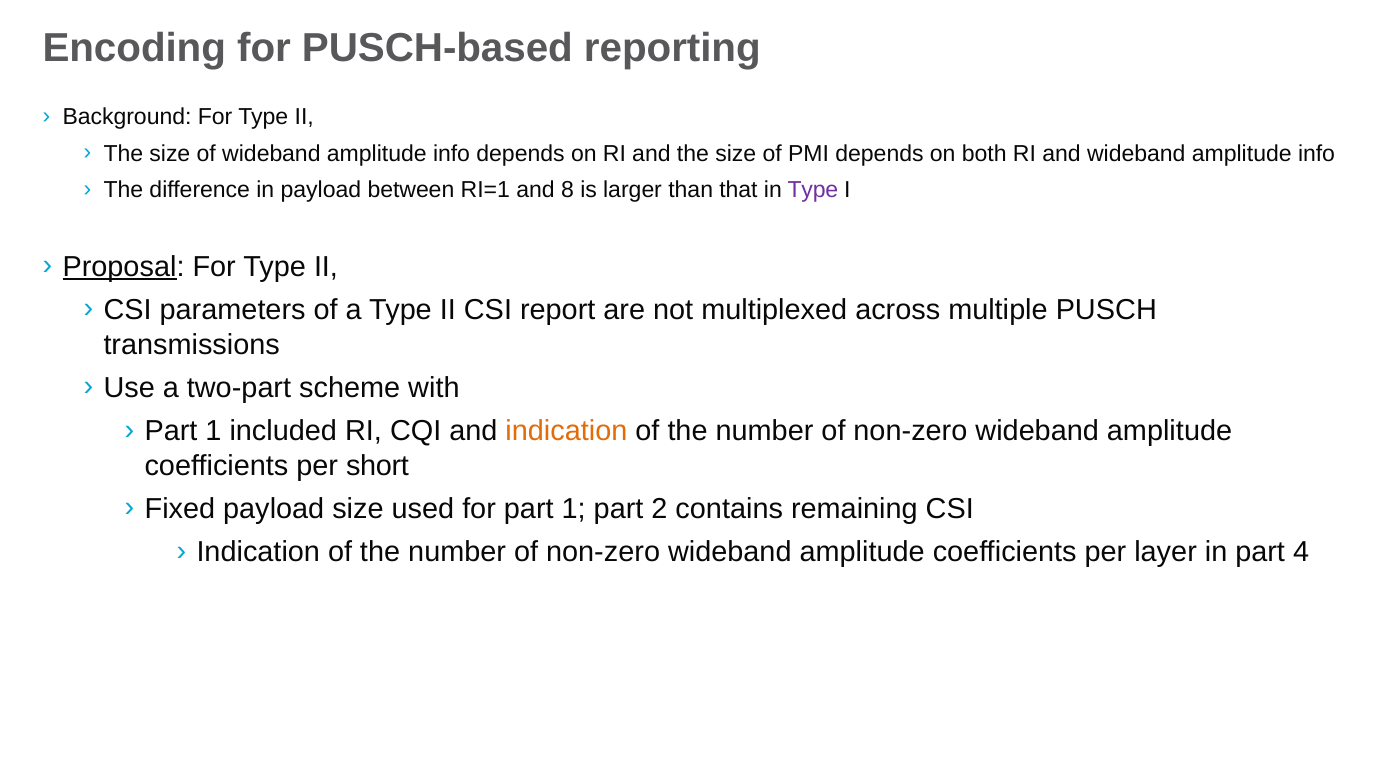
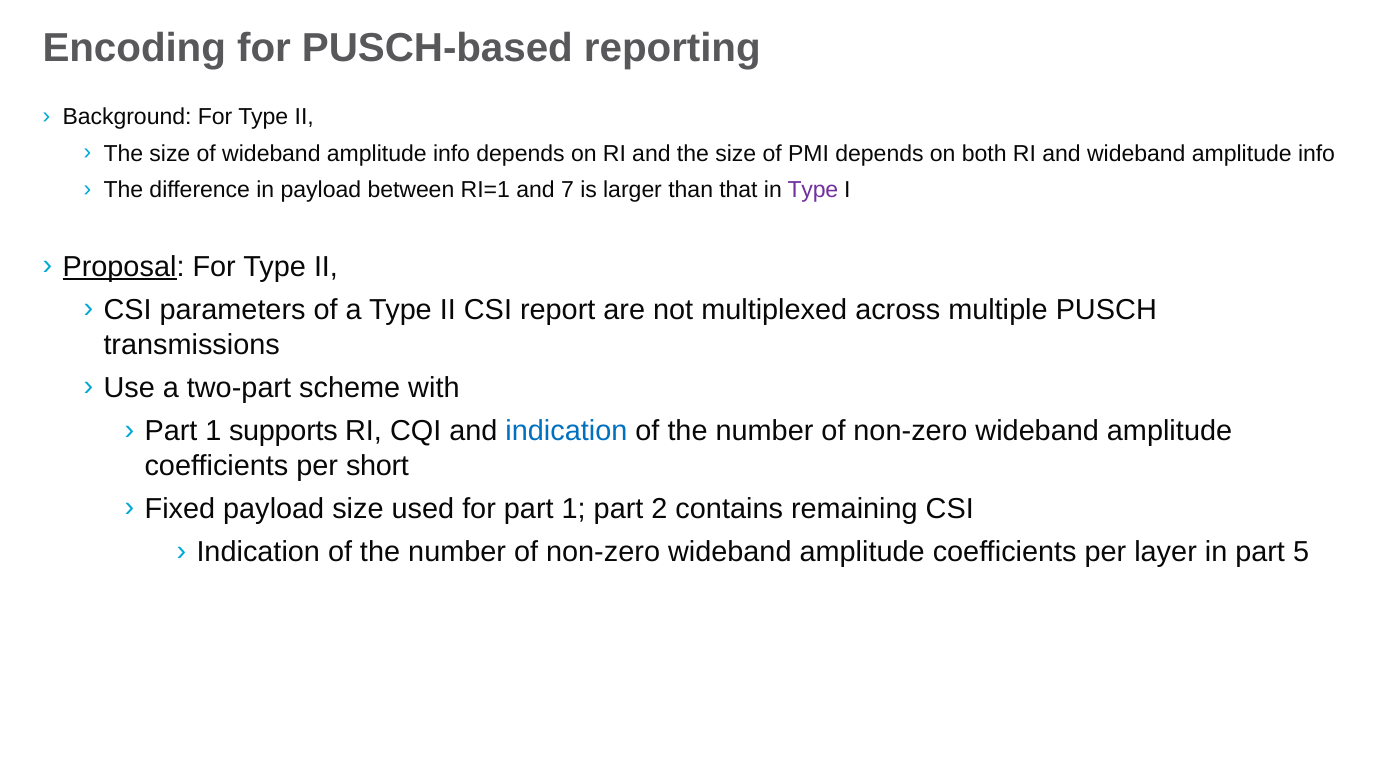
8: 8 -> 7 (567, 190)
included: included -> supports (283, 431)
indication colour: orange -> blue (566, 431)
4: 4 -> 5 (1301, 552)
